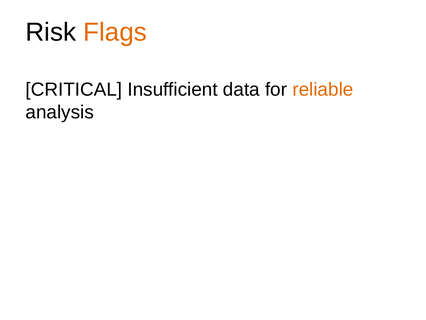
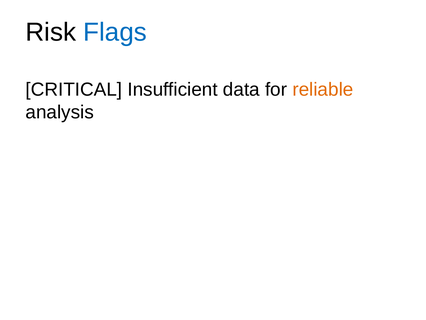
Flags colour: orange -> blue (115, 32)
